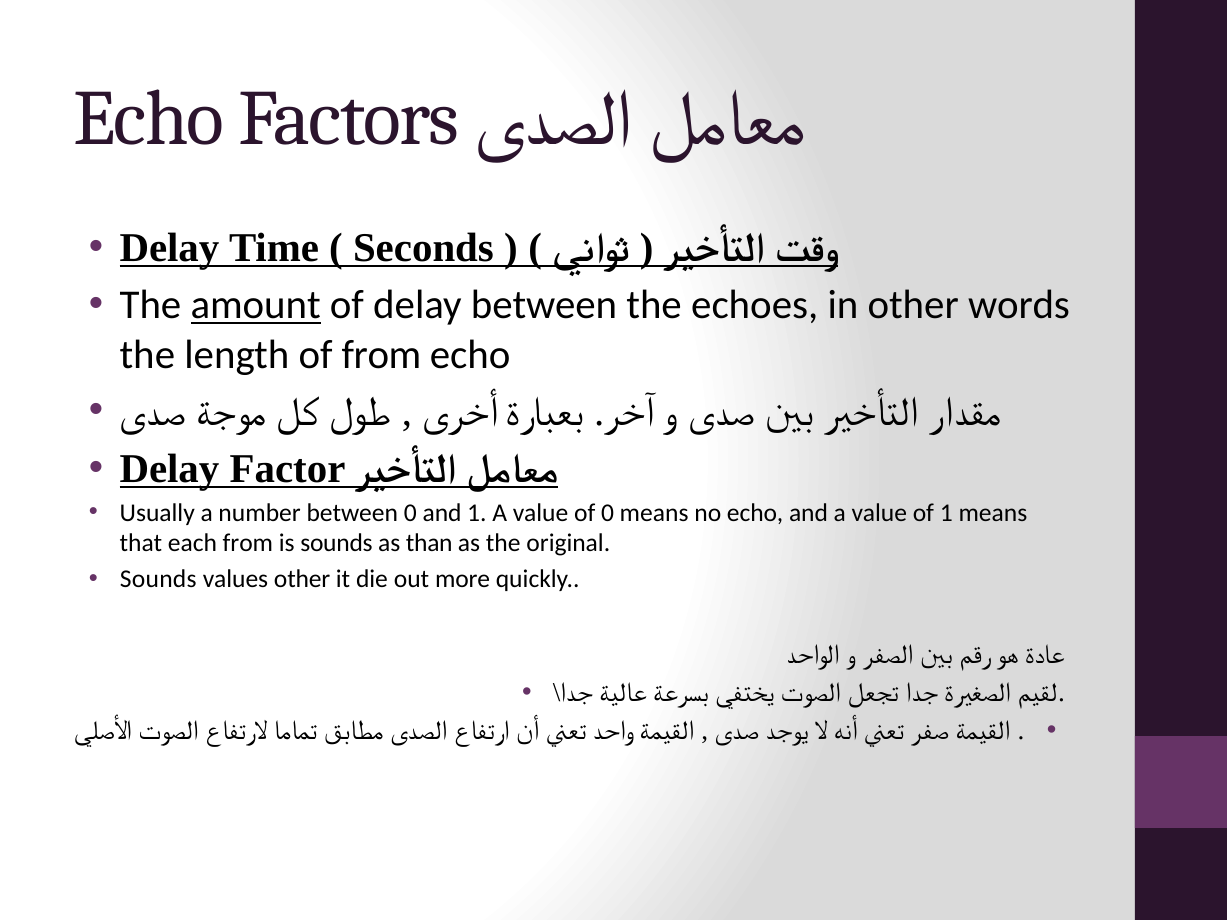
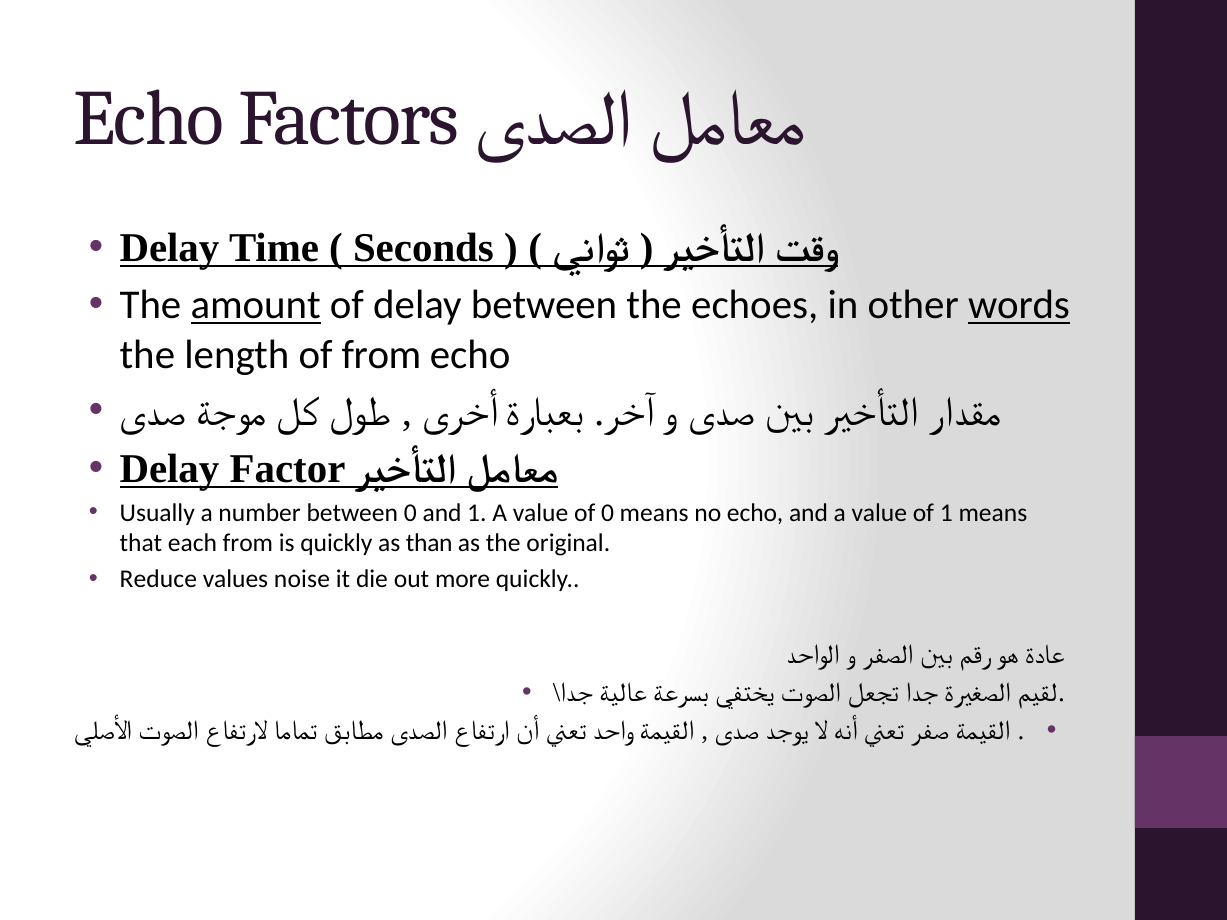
words underline: none -> present (1019, 306)
is sounds: sounds -> quickly (336, 544)
Sounds: Sounds -> Reduce (158, 579)
values other: other -> noise (302, 579)
